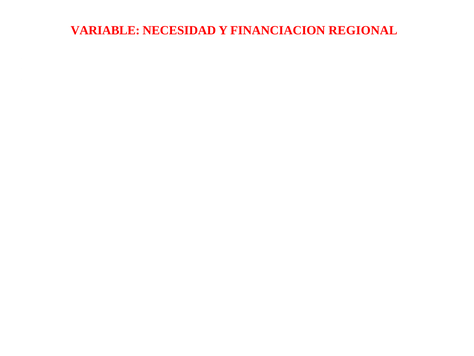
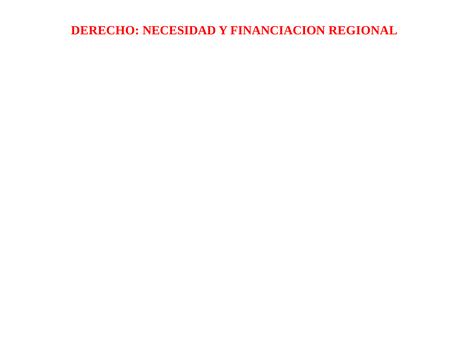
VARIABLE: VARIABLE -> DERECHO (105, 30)
